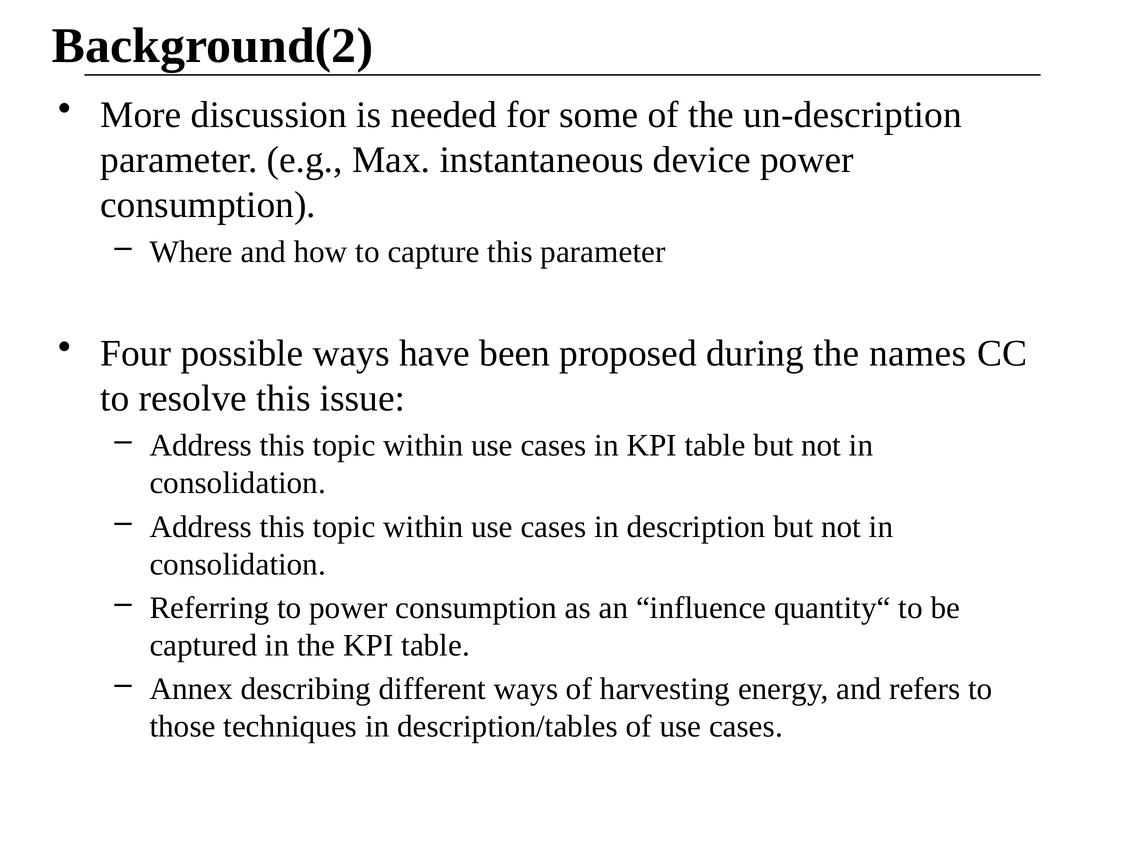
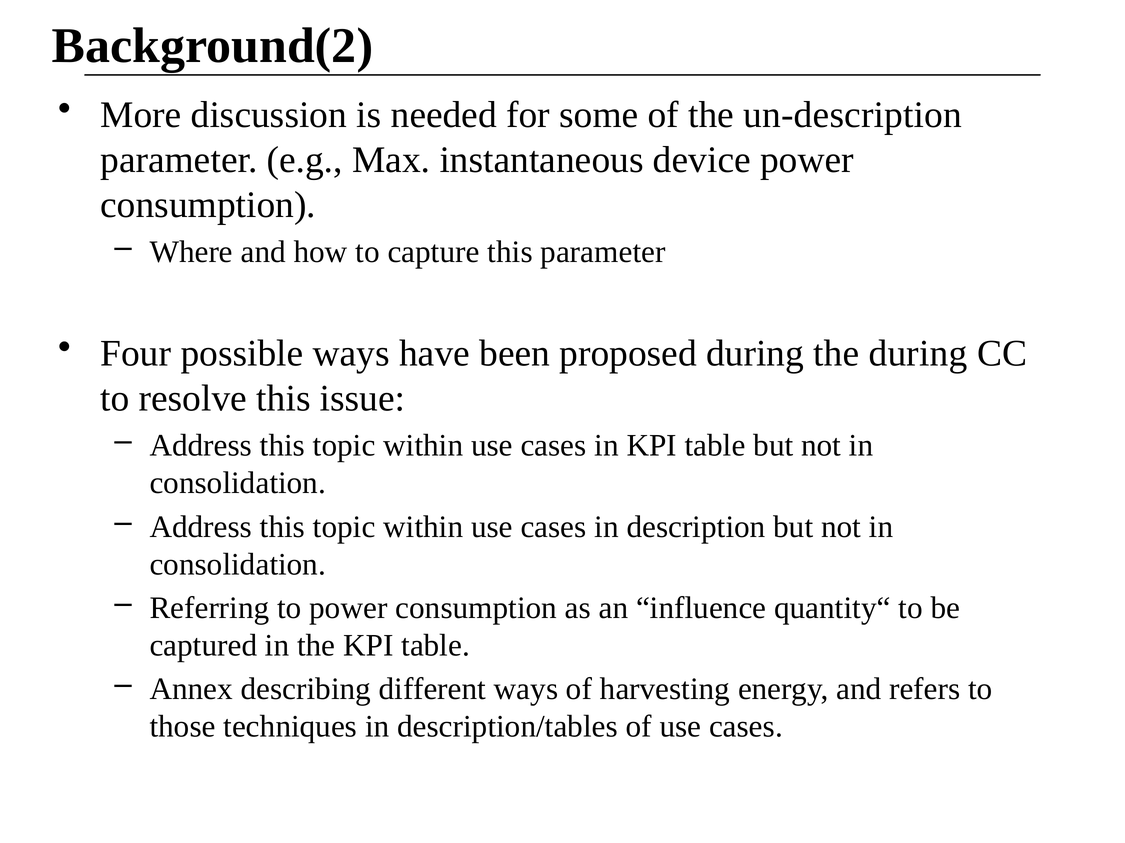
the names: names -> during (918, 354)
